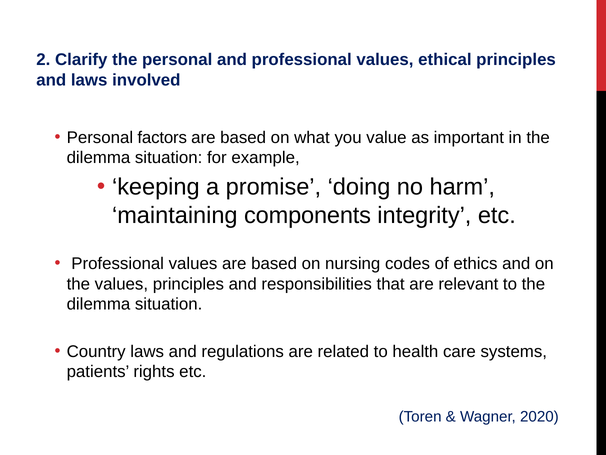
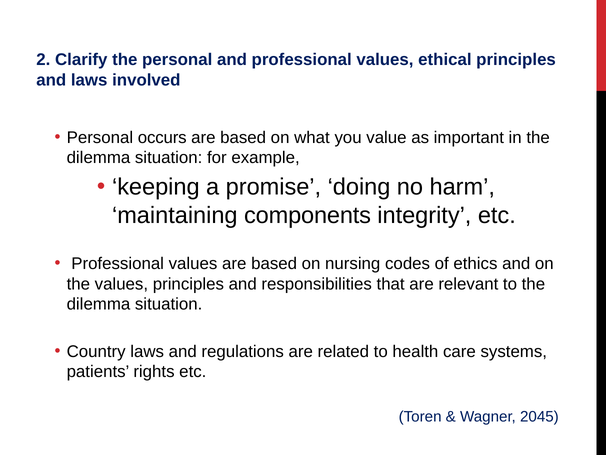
factors: factors -> occurs (162, 137)
2020: 2020 -> 2045 (539, 416)
